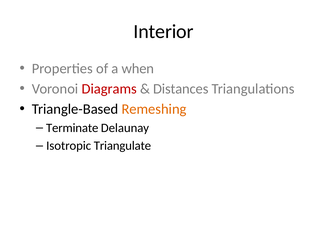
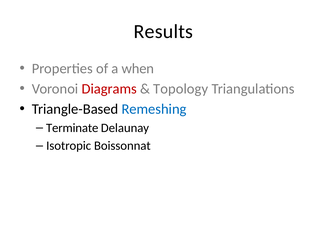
Interior: Interior -> Results (163, 32)
Distances: Distances -> Topology (181, 89)
Remeshing colour: orange -> blue (154, 109)
Triangulate: Triangulate -> Boissonnat (122, 146)
